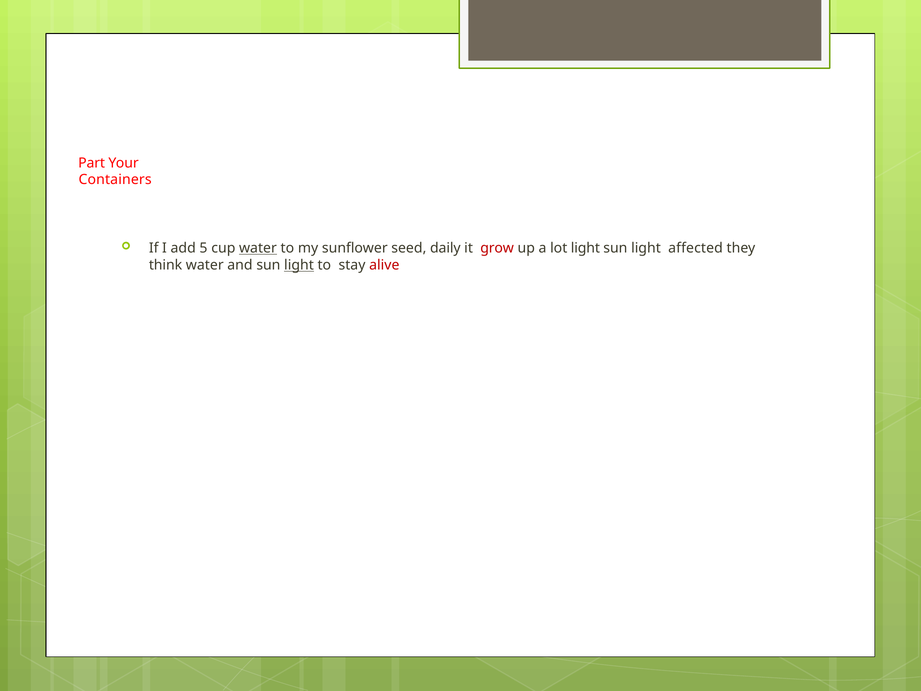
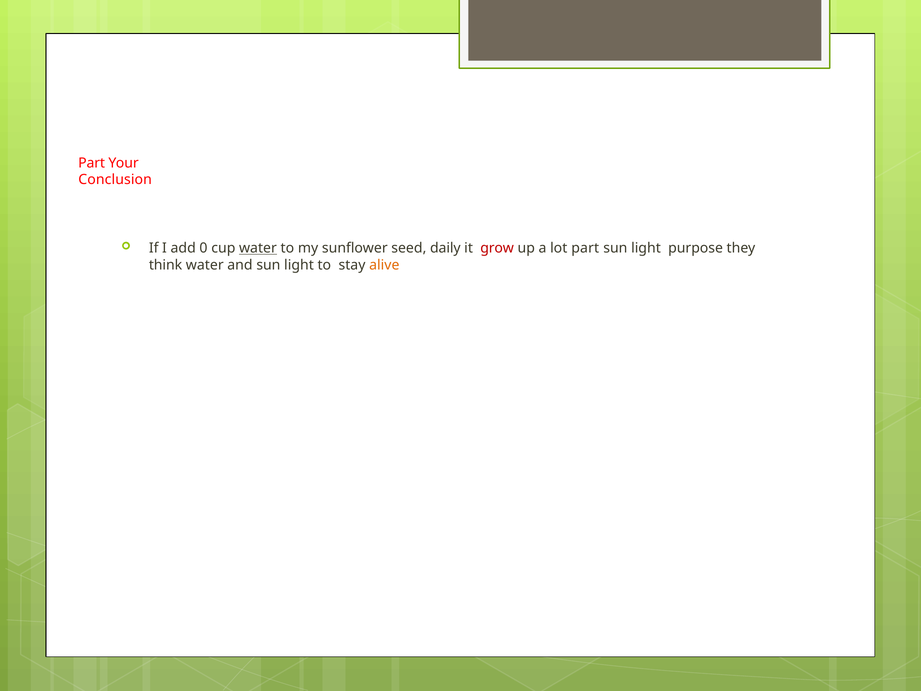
Containers: Containers -> Conclusion (115, 180)
5: 5 -> 0 (204, 248)
lot light: light -> part (585, 248)
affected: affected -> purpose (696, 248)
light underline: present -> none (299, 265)
alive colour: red -> orange (384, 265)
